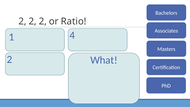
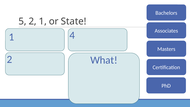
2: 2 -> 5 (22, 21)
2: 2 -> 1 (43, 21)
Ratio: Ratio -> State (74, 21)
